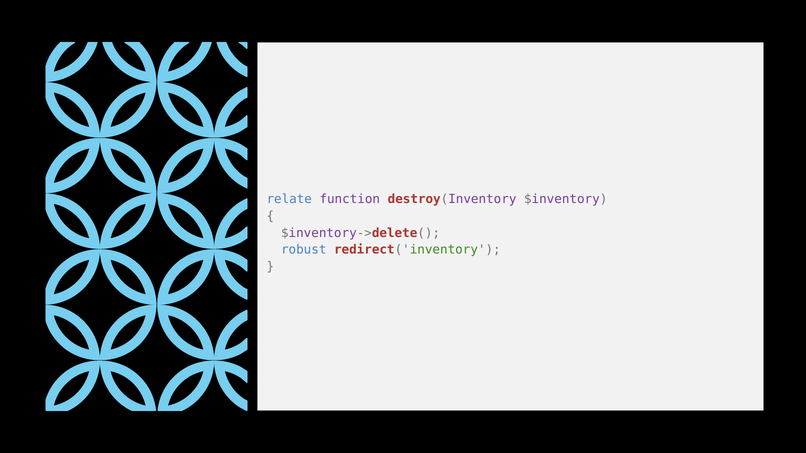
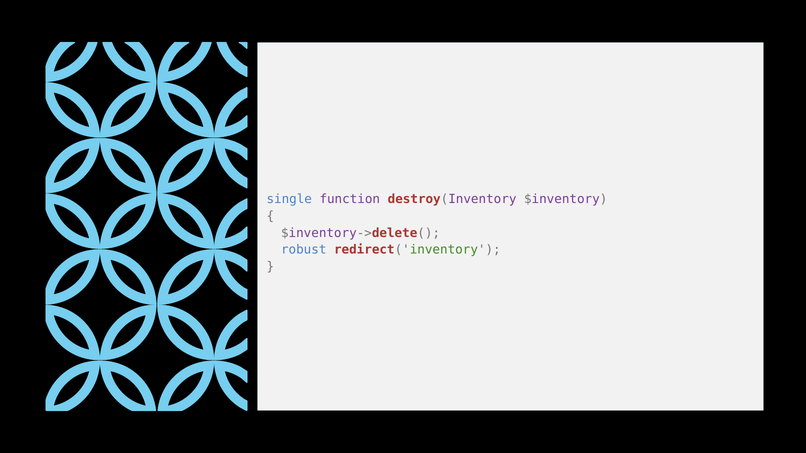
relate: relate -> single (289, 199)
